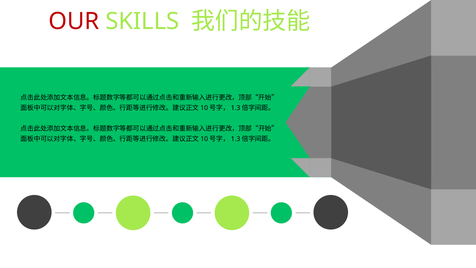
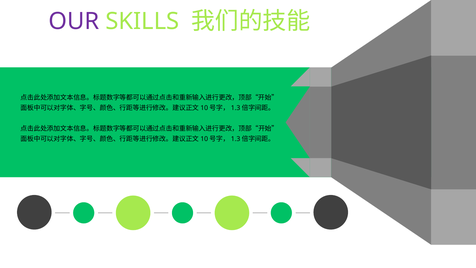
OUR colour: red -> purple (74, 21)
